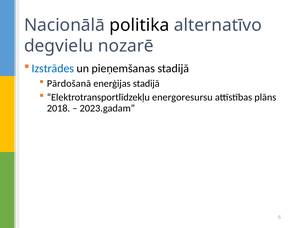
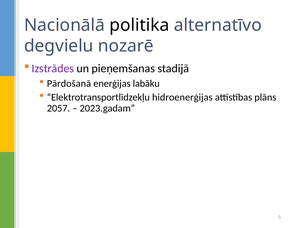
Izstrādes colour: blue -> purple (53, 69)
enerģijas stadijā: stadijā -> labāku (146, 84)
energoresursu: energoresursu -> hidroenerģijas (182, 98)
2018: 2018 -> 2057 (58, 109)
